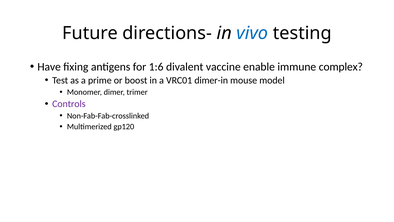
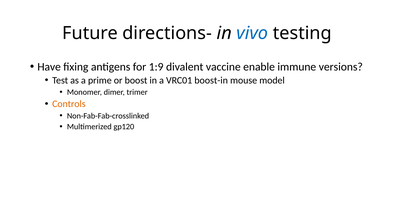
1:6: 1:6 -> 1:9 (156, 67)
complex: complex -> versions (341, 67)
dimer-in: dimer-in -> boost-in (211, 80)
Controls colour: purple -> orange (69, 104)
